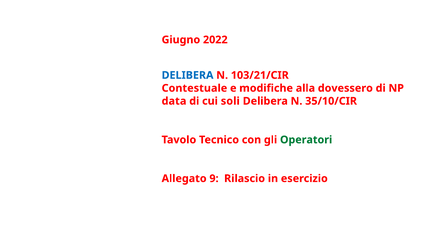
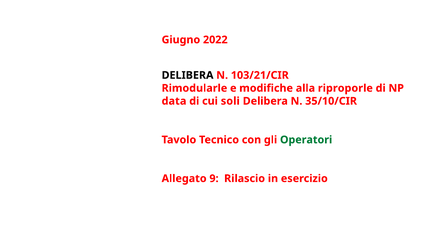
DELIBERA colour: blue -> black (188, 75)
Contestuale: Contestuale -> Rimodularle (194, 88)
dovessero: dovessero -> riproporle (345, 88)
